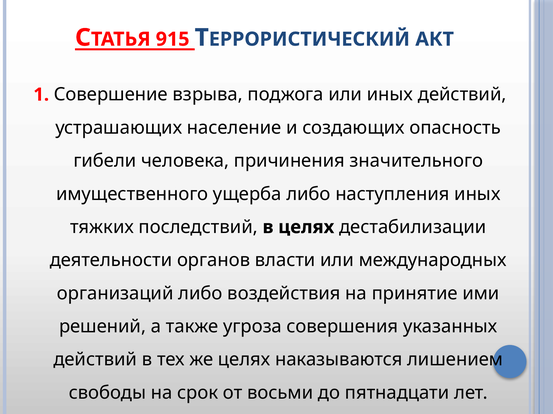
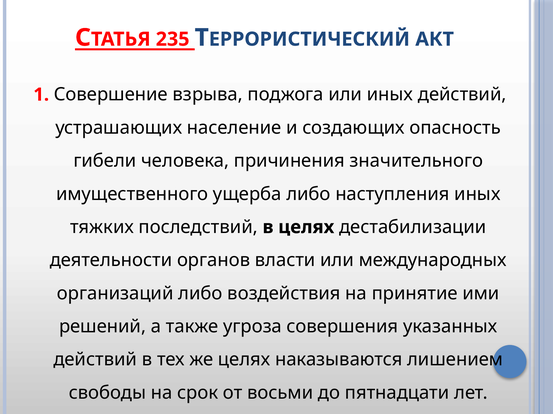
915: 915 -> 235 (173, 39)
